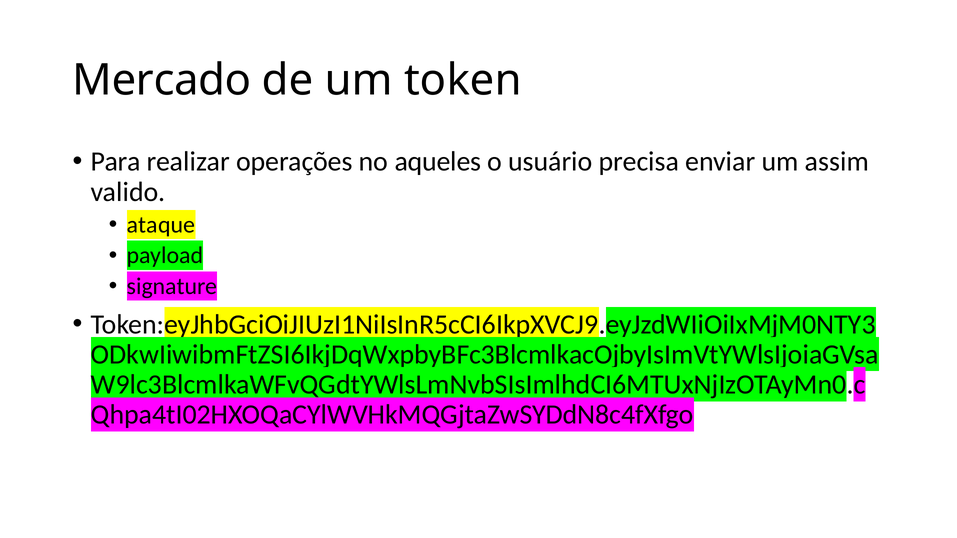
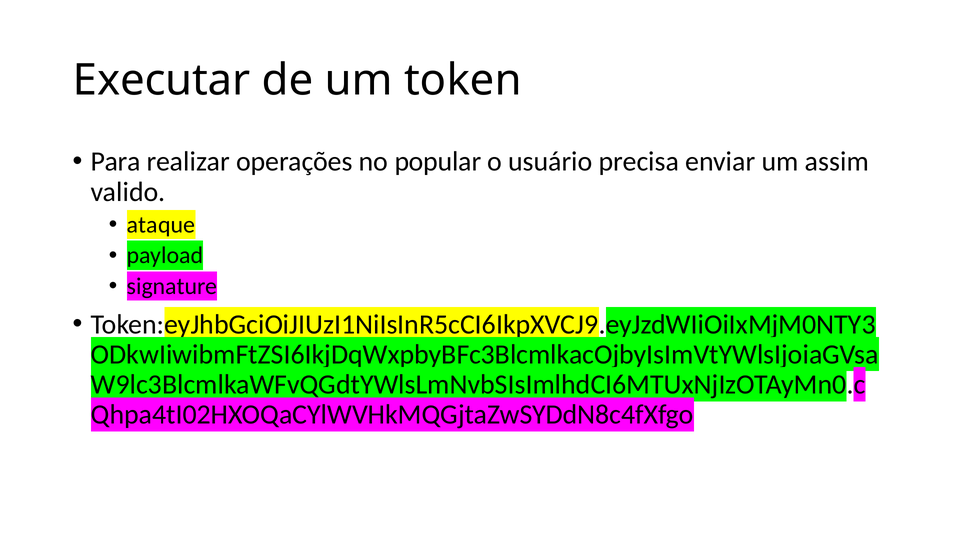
Mercado: Mercado -> Executar (162, 80)
aqueles: aqueles -> popular (438, 162)
